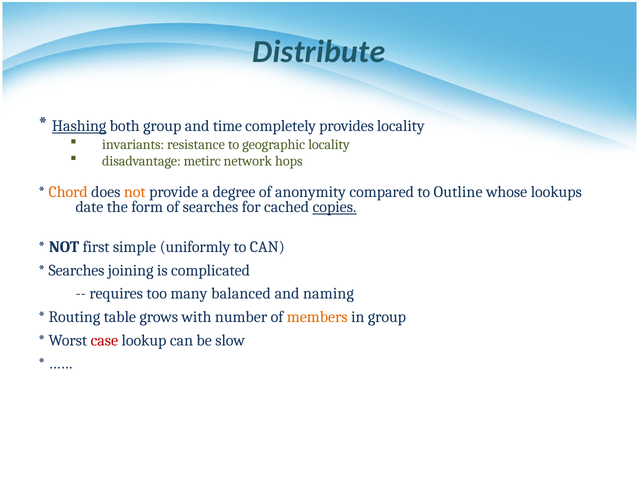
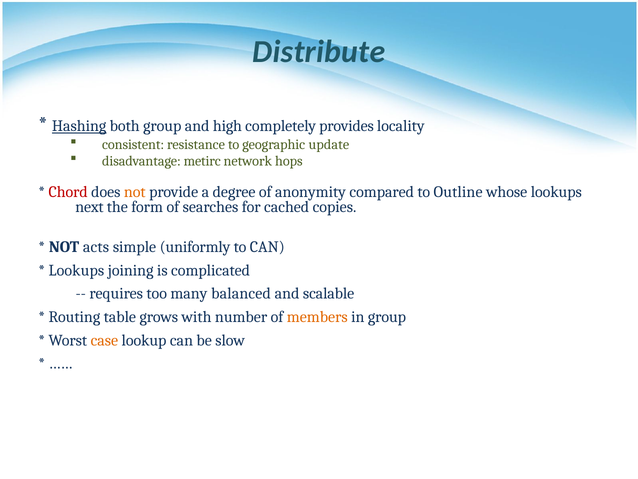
time: time -> high (227, 126)
invariants: invariants -> consistent (133, 144)
geographic locality: locality -> update (329, 144)
Chord colour: orange -> red (68, 192)
date: date -> next (89, 207)
copies underline: present -> none (334, 207)
first: first -> acts (96, 247)
Searches: Searches -> Lookups (76, 270)
naming: naming -> scalable (329, 293)
case colour: red -> orange (104, 340)
